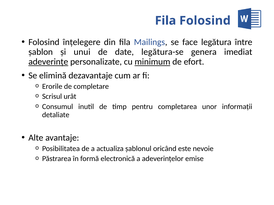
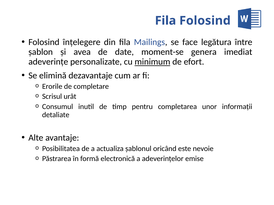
unui: unui -> avea (82, 52)
legătura-se: legătura-se -> moment-se (162, 52)
adeverinţe underline: present -> none (48, 62)
